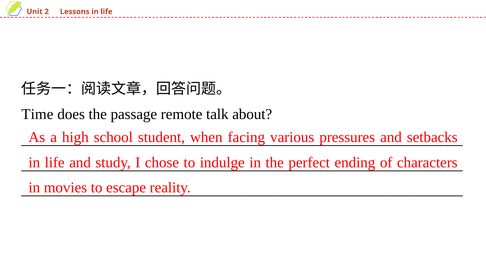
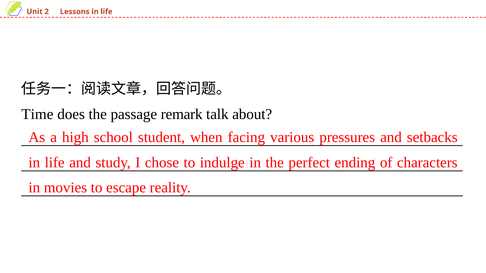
remote: remote -> remark (182, 114)
